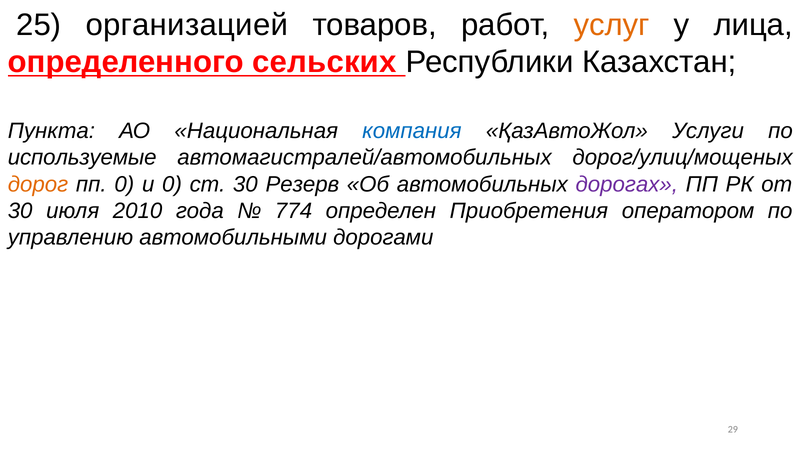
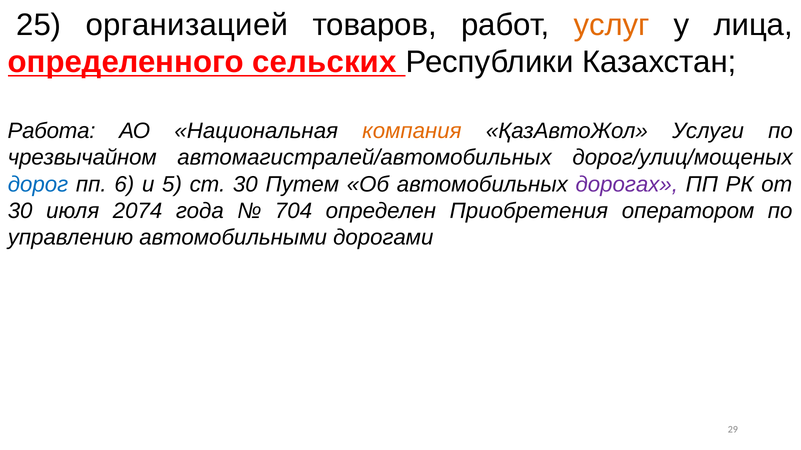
Пункта: Пункта -> Работа (52, 131)
компания colour: blue -> orange (412, 131)
используемые: используемые -> чрезвычайном (82, 158)
дорог colour: orange -> blue (38, 184)
пп 0: 0 -> 6 (124, 184)
и 0: 0 -> 5 (172, 184)
Резерв: Резерв -> Путем (302, 184)
2010: 2010 -> 2074 (138, 211)
774: 774 -> 704 (294, 211)
